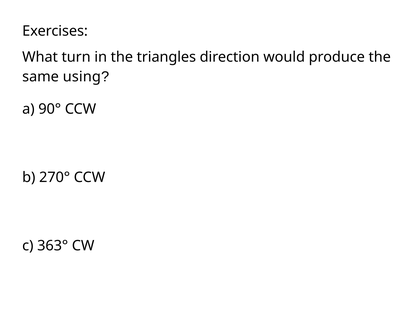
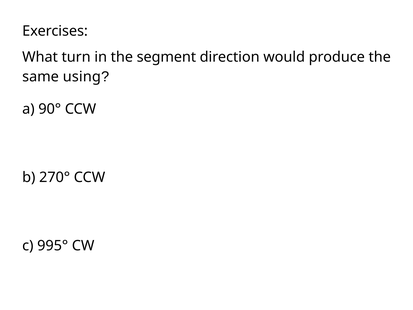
triangles: triangles -> segment (166, 57)
363°: 363° -> 995° (53, 245)
